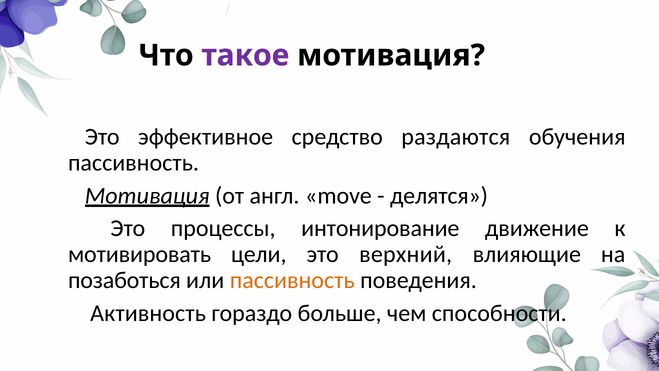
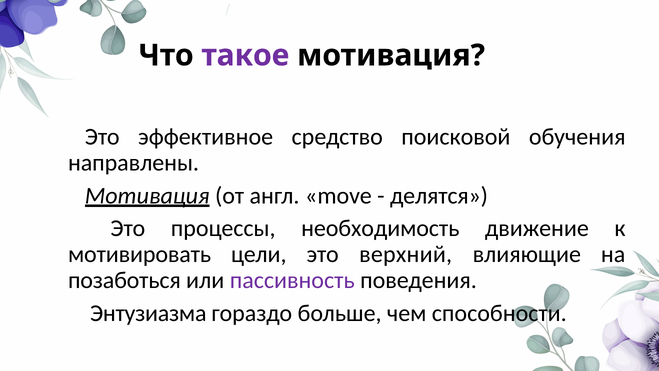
раздаются: раздаются -> поисковой (456, 137)
пассивность: пассивность -> направлены (134, 163)
интонирование: интонирование -> необходимость (380, 228)
пассивность colour: orange -> purple (292, 280)
Активность: Активность -> Энтузиазма (148, 313)
